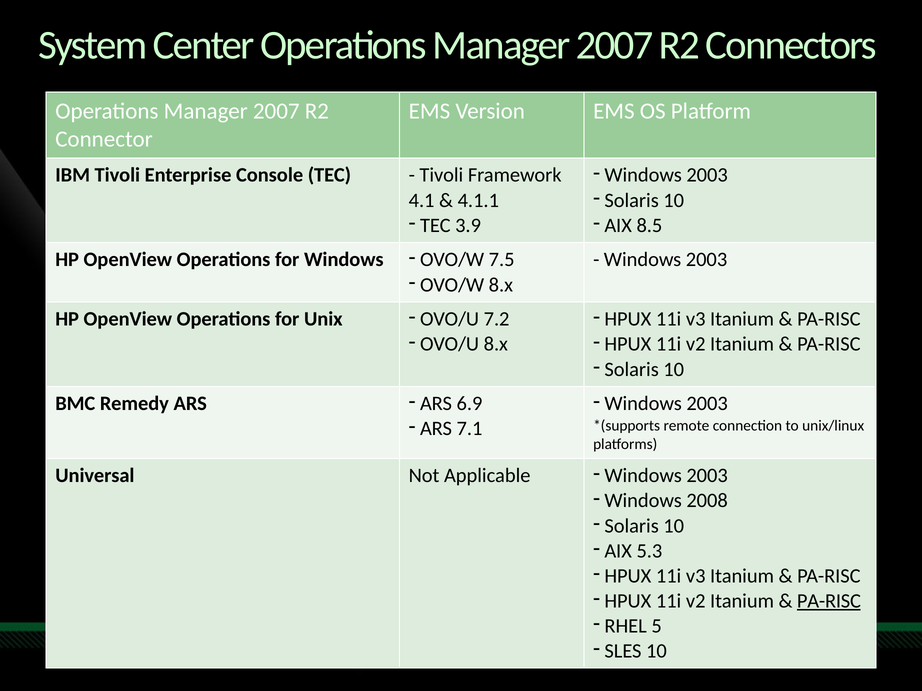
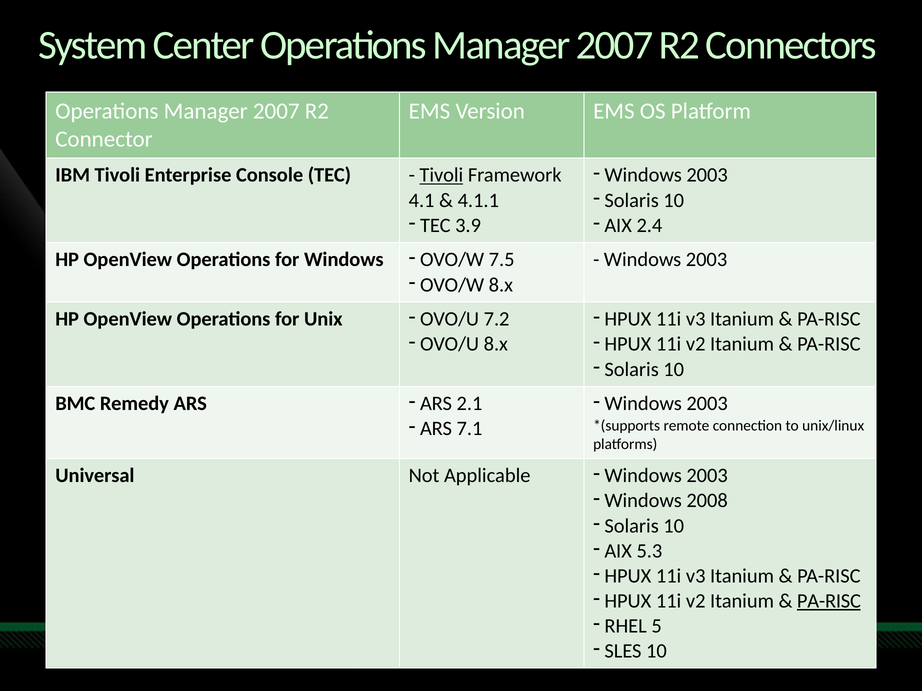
Tivoli underline: none -> present (441, 175)
8.5: 8.5 -> 2.4 (649, 225)
6.9: 6.9 -> 2.1 (470, 404)
